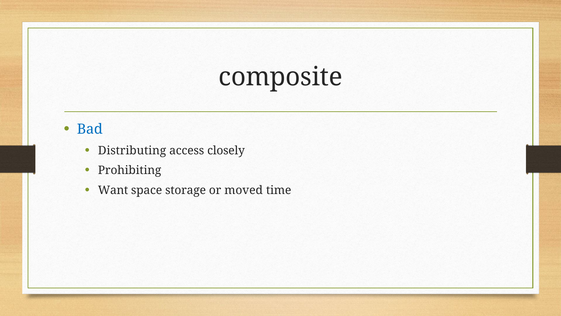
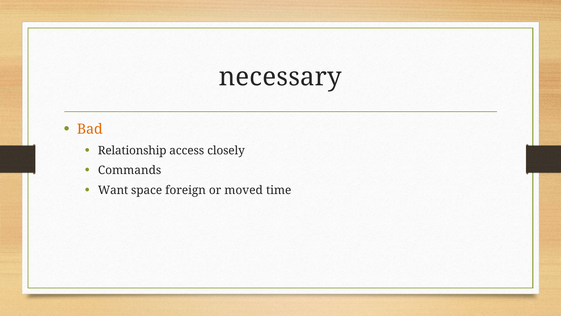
composite: composite -> necessary (280, 77)
Bad colour: blue -> orange (90, 129)
Distributing: Distributing -> Relationship (132, 150)
Prohibiting: Prohibiting -> Commands (130, 170)
storage: storage -> foreign (186, 190)
